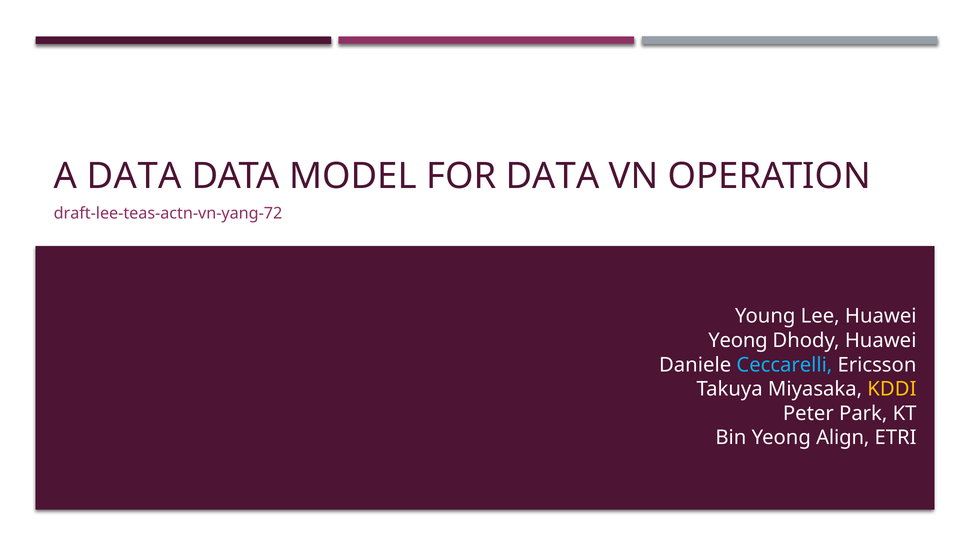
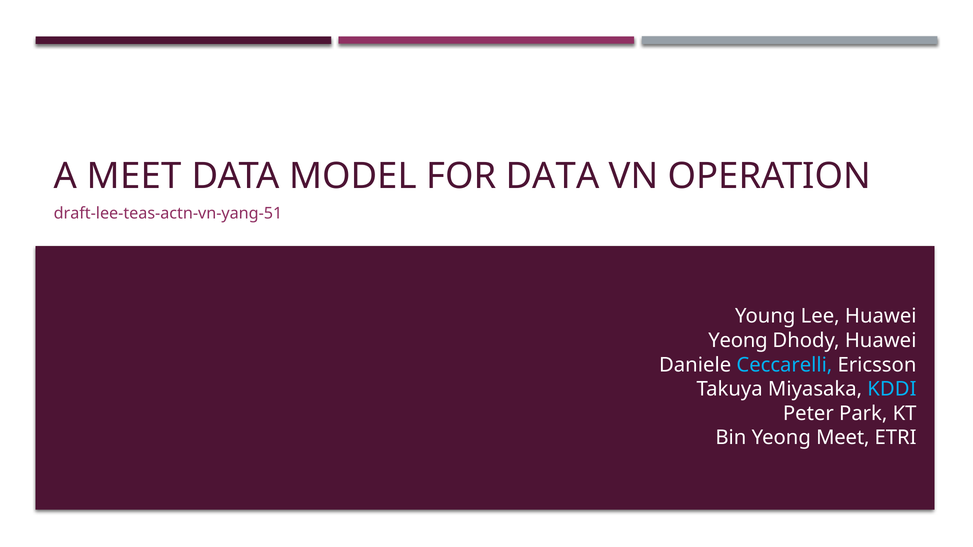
A DATA: DATA -> MEET (134, 176)
draft-lee-teas-actn-vn-yang-72: draft-lee-teas-actn-vn-yang-72 -> draft-lee-teas-actn-vn-yang-51 (168, 214)
KDDI colour: yellow -> light blue (892, 389)
Yeong Align: Align -> Meet (843, 438)
